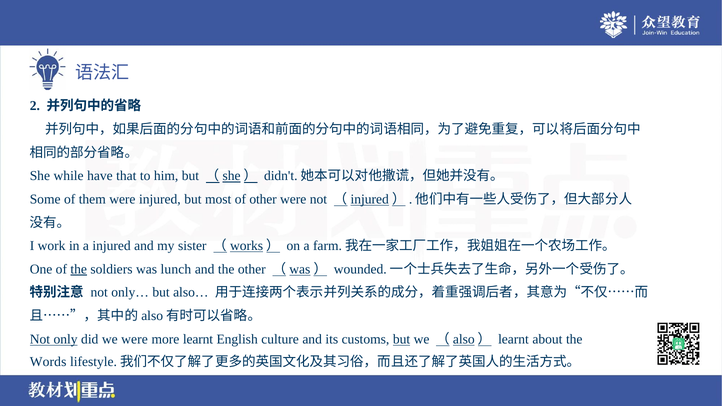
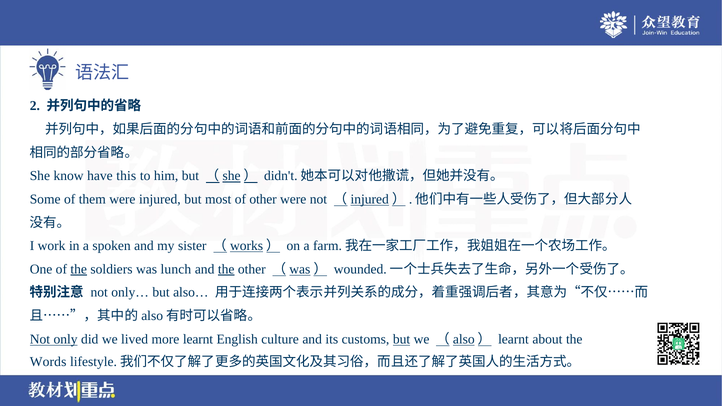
while: while -> know (69, 176)
that: that -> this (126, 176)
a injured: injured -> spoken (112, 246)
the underline: none -> present (226, 269)
we were: were -> lived (135, 339)
